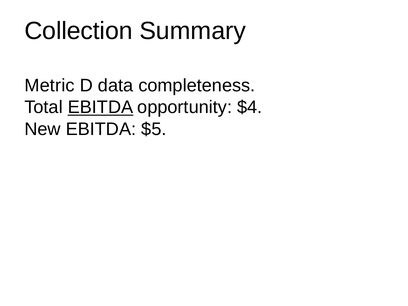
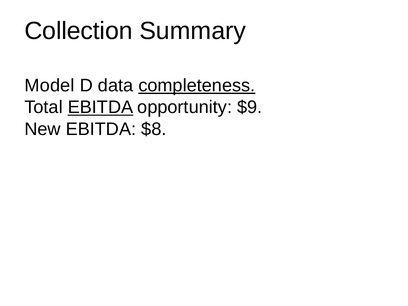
Metric: Metric -> Model (50, 86)
completeness underline: none -> present (197, 86)
$4: $4 -> $9 (250, 107)
$5: $5 -> $8 (154, 129)
